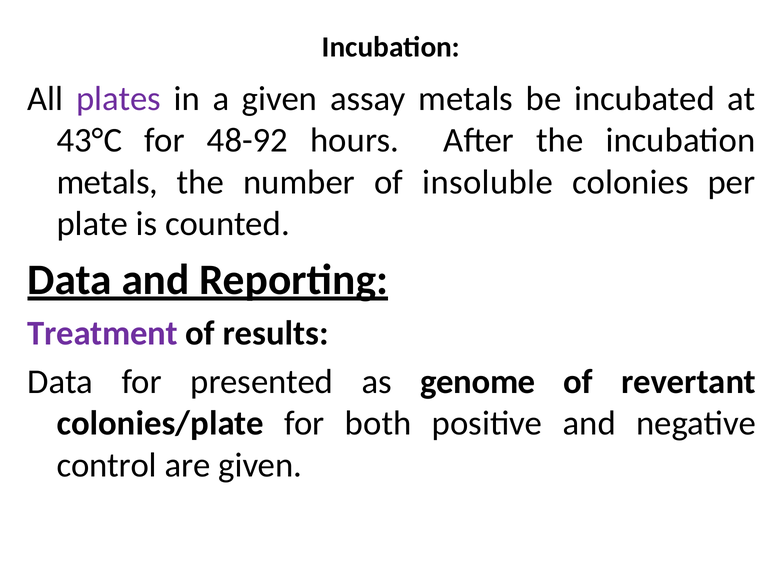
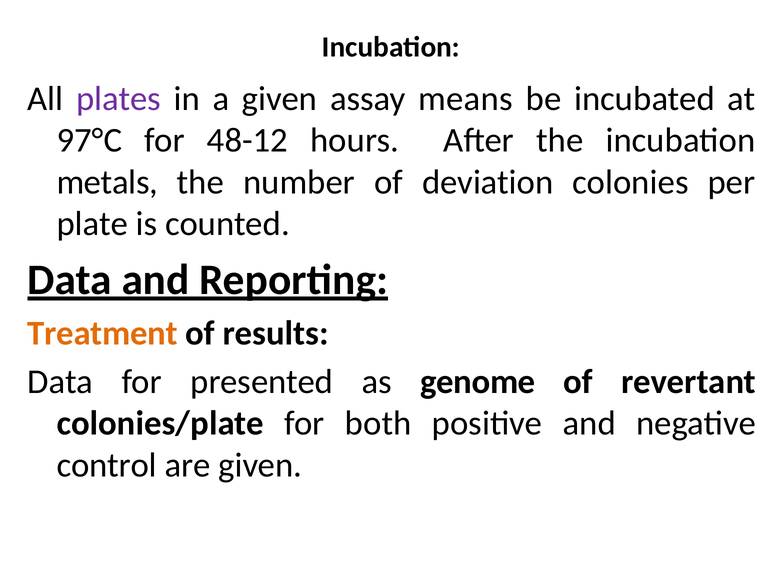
assay metals: metals -> means (466, 99)
43°C: 43°C -> 97°C (89, 141)
48-92: 48-92 -> 48-12 (247, 141)
insoluble: insoluble -> deviation (488, 182)
Treatment colour: purple -> orange (103, 334)
